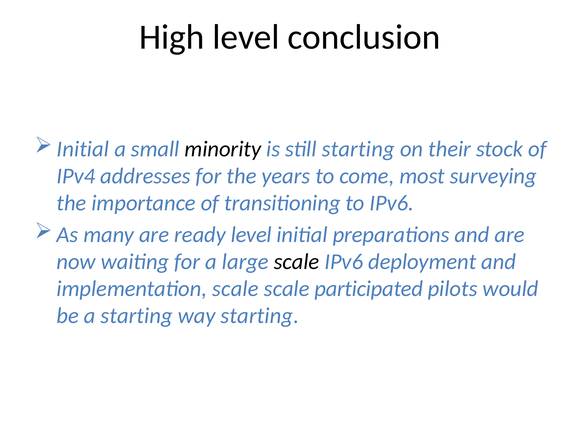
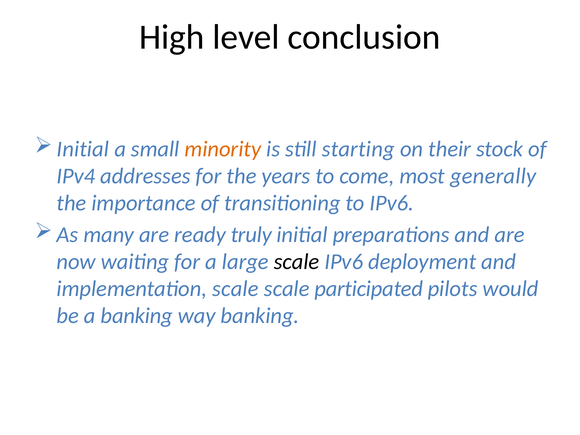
minority colour: black -> orange (223, 149)
surveying: surveying -> generally (493, 176)
ready level: level -> truly (251, 235)
a starting: starting -> banking (137, 316)
way starting: starting -> banking (260, 316)
